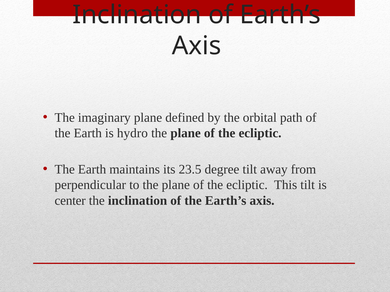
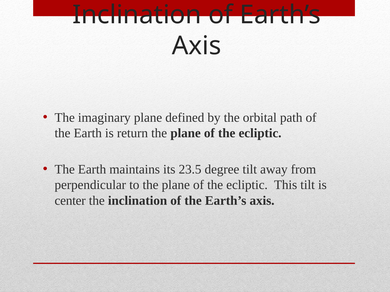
hydro: hydro -> return (132, 133)
